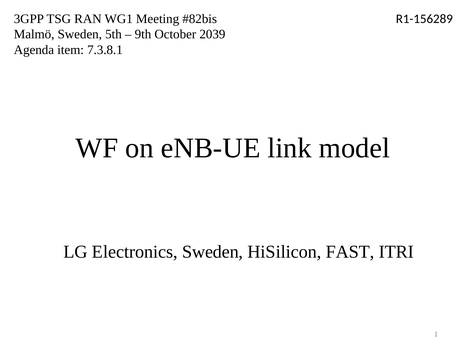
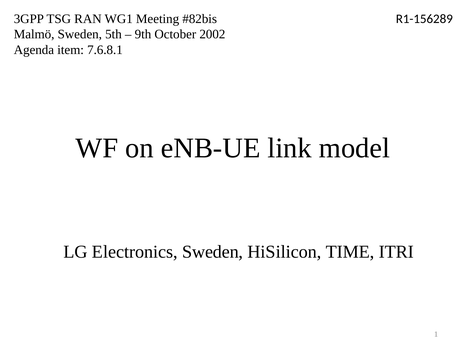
2039: 2039 -> 2002 (212, 34)
7.3.8.1: 7.3.8.1 -> 7.6.8.1 (105, 50)
FAST: FAST -> TIME (350, 251)
